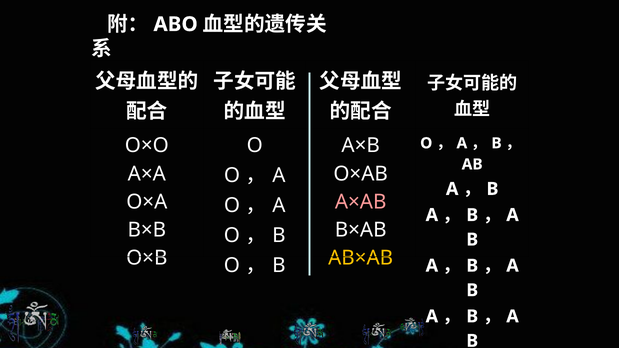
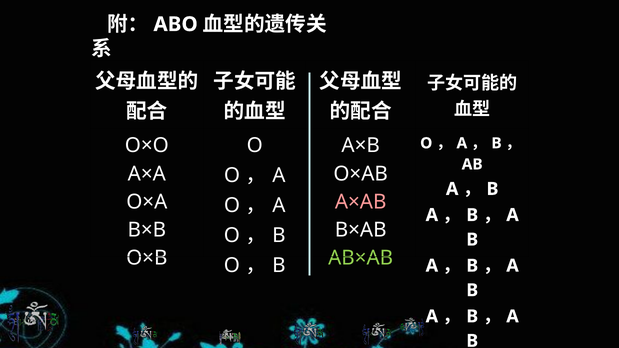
AB×AB colour: yellow -> light green (361, 258)
